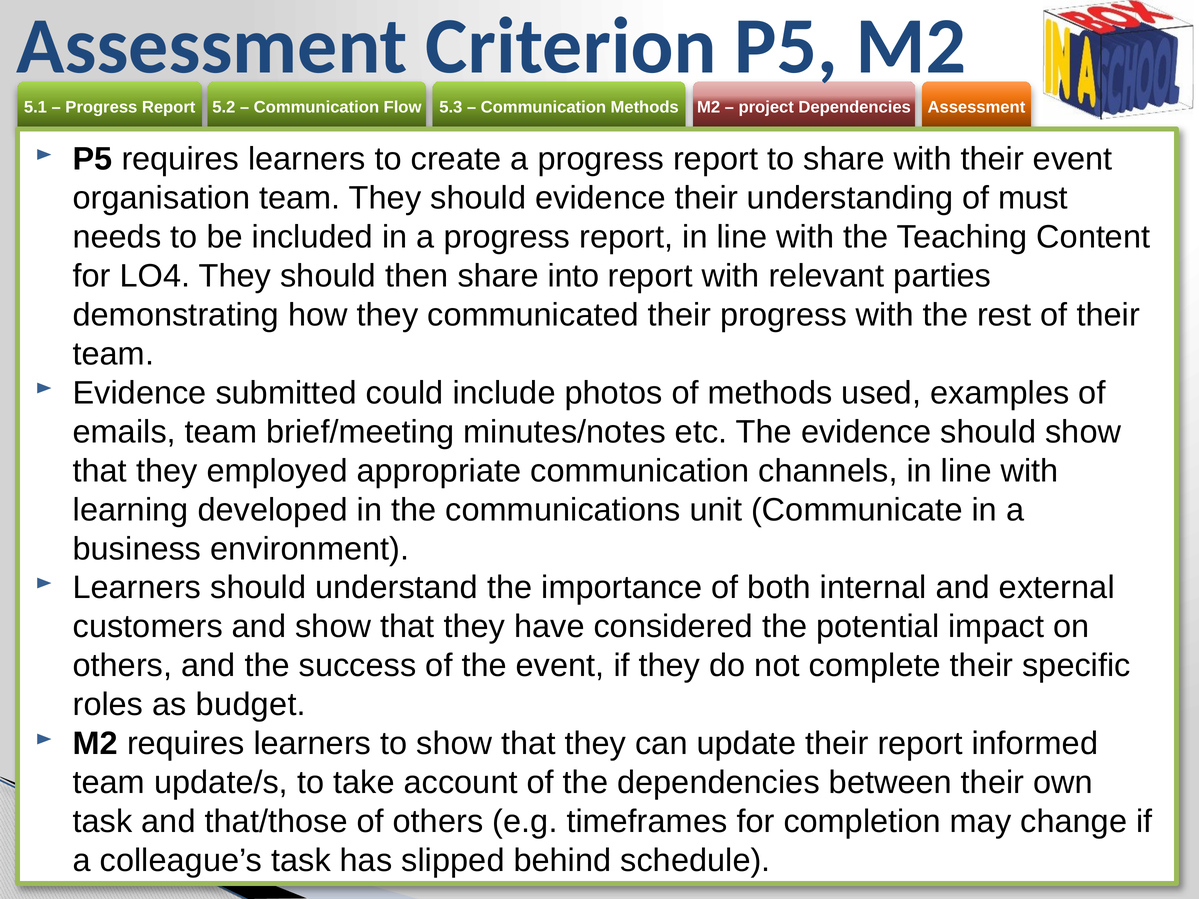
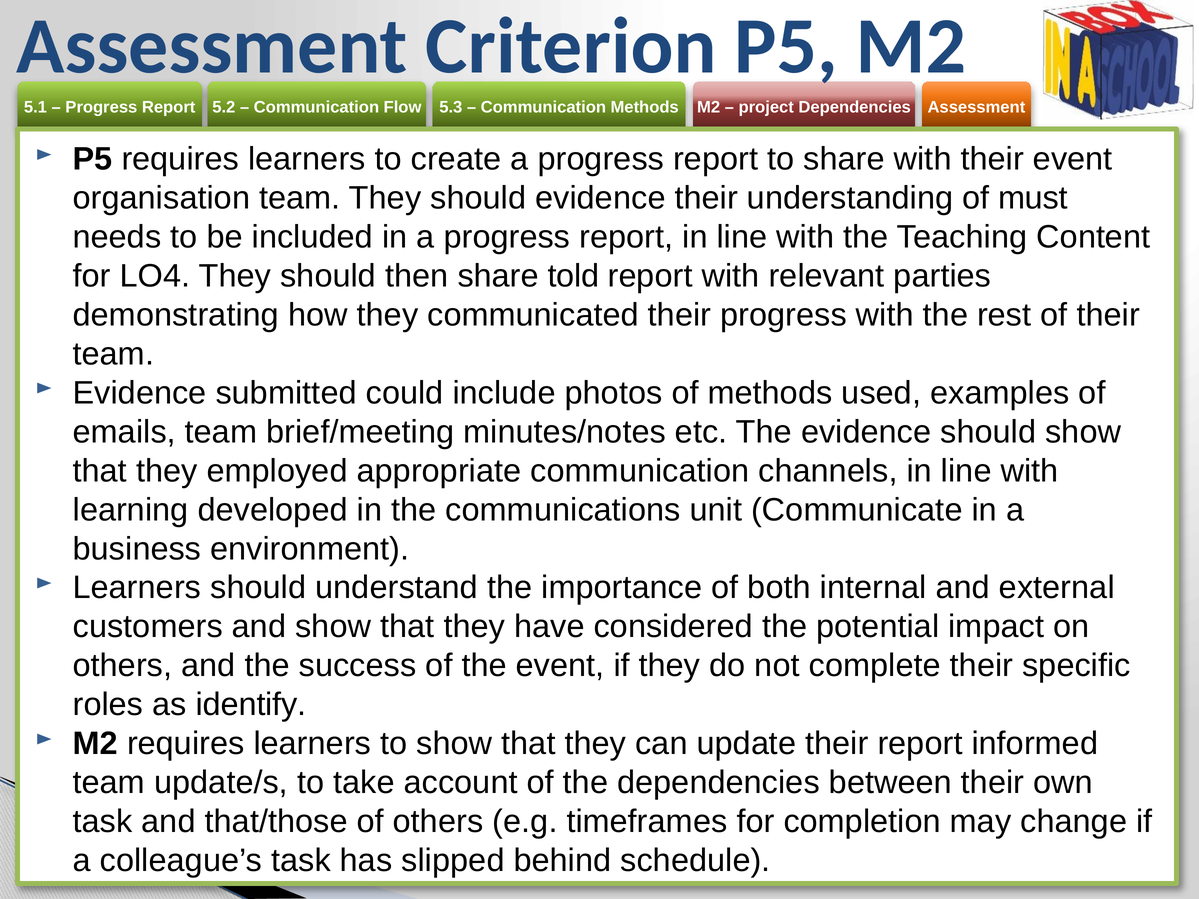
into: into -> told (573, 276)
budget: budget -> identify (251, 705)
